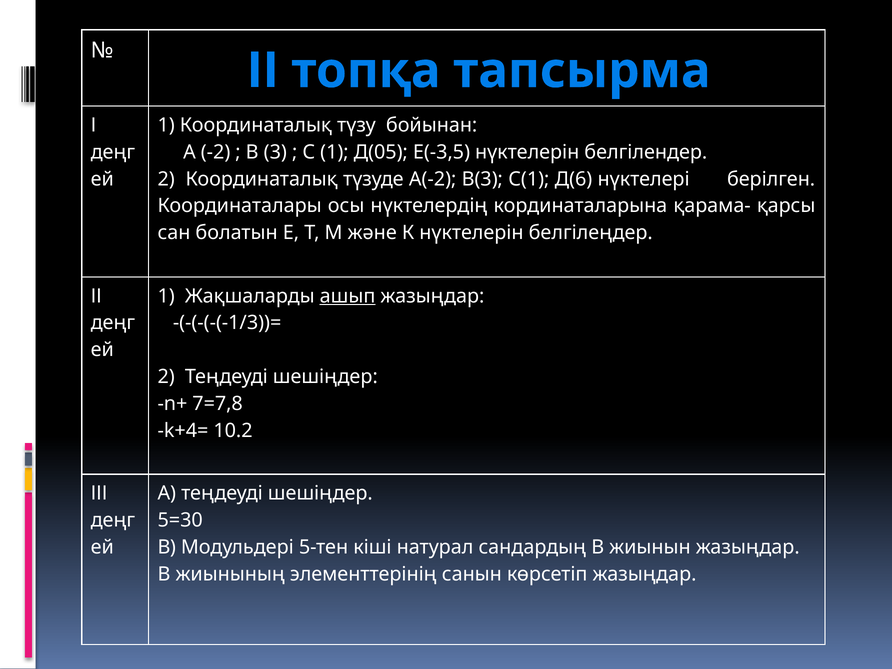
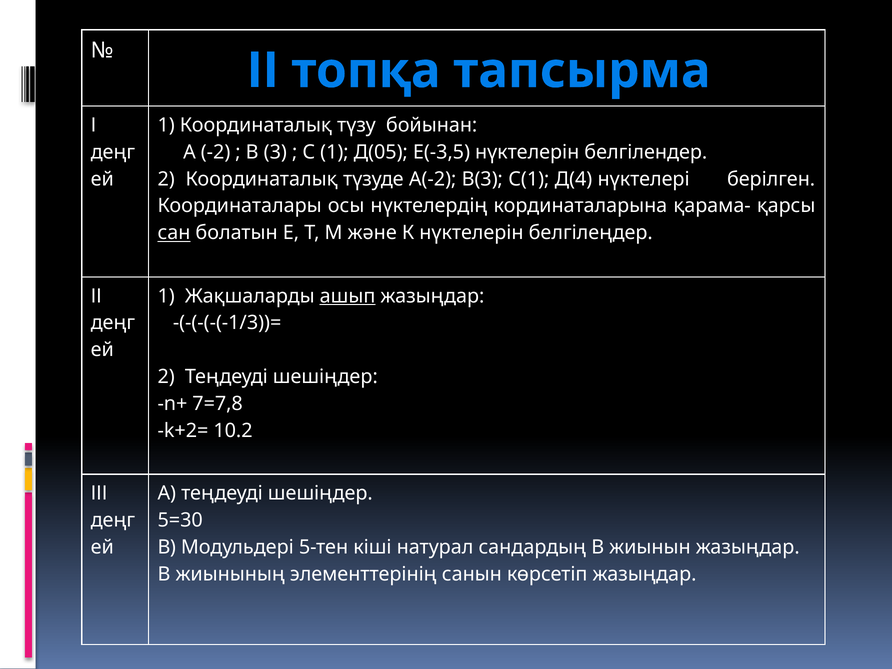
Д(6: Д(6 -> Д(4 (574, 179)
сан underline: none -> present (174, 233)
k+4=: k+4= -> k+2= (183, 431)
